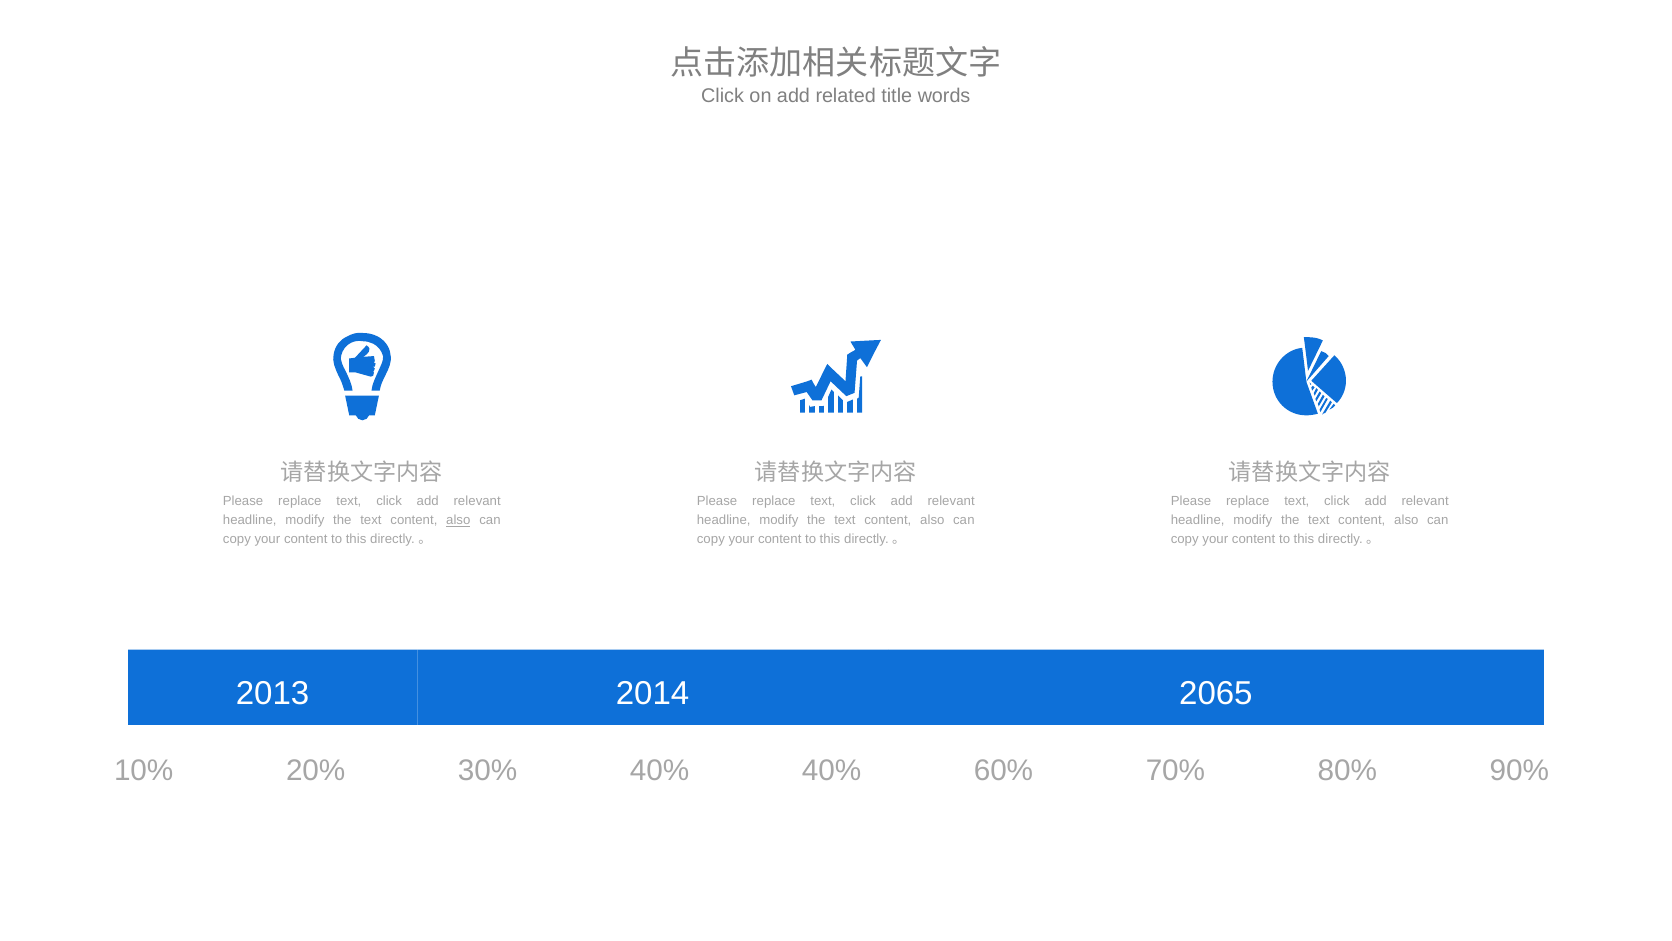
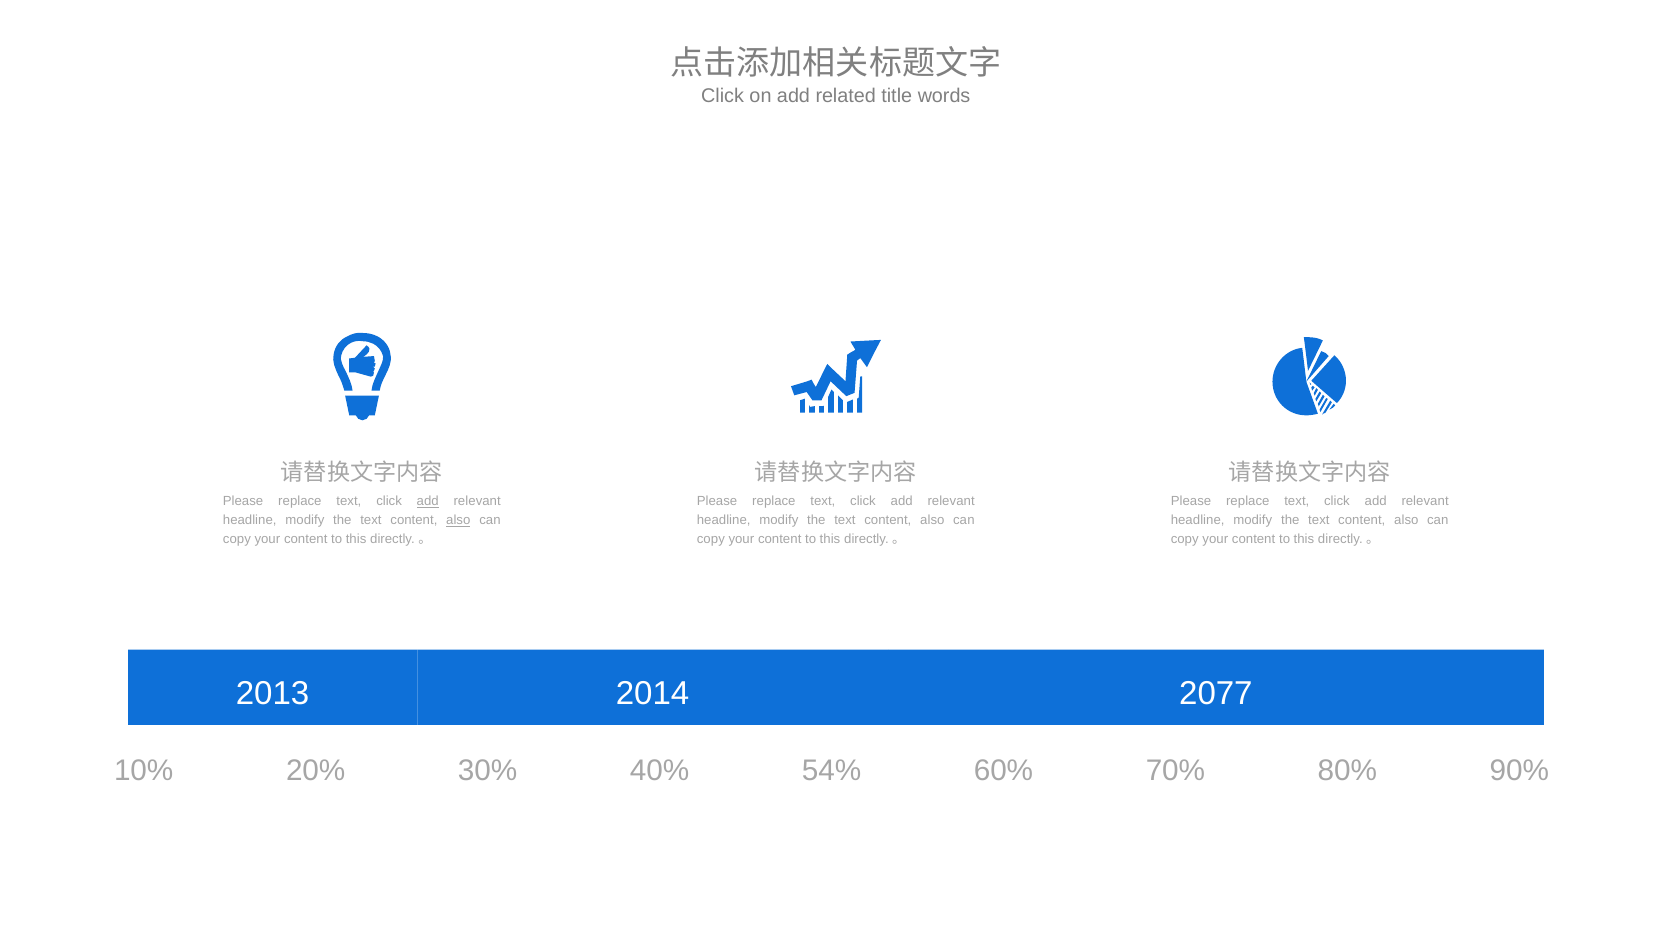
add underline: none -> present (428, 501)
2065: 2065 -> 2077 (1216, 693)
40% 40%: 40% -> 54% (832, 770)
